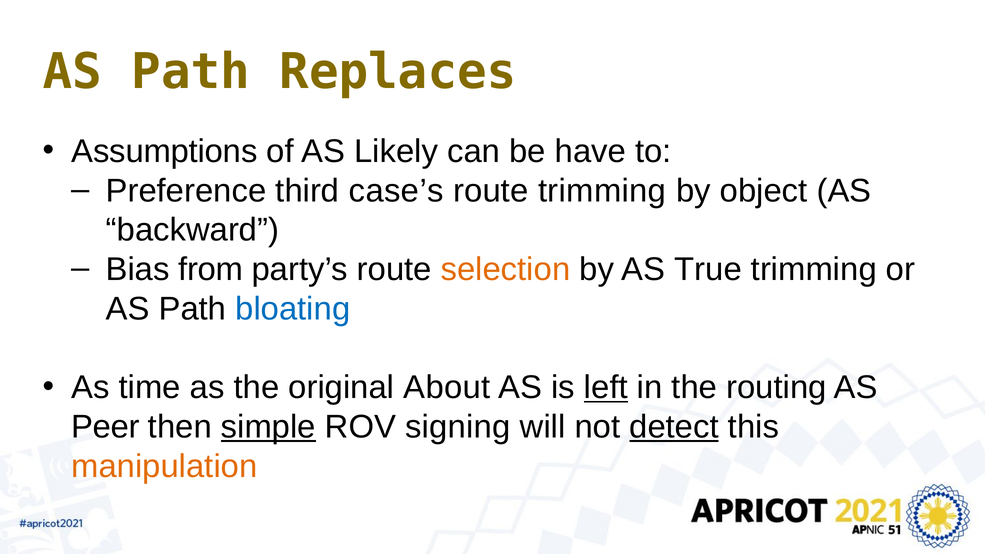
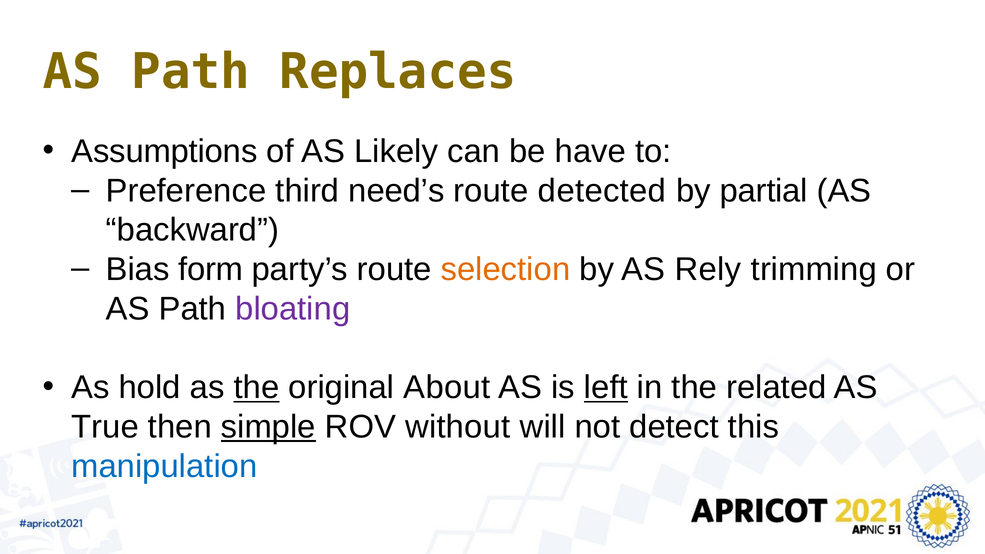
case’s: case’s -> need’s (396, 191)
route trimming: trimming -> detected (602, 191)
object: object -> partial (764, 191)
from: from -> form (211, 269)
True: True -> Rely (708, 269)
bloating colour: blue -> purple (293, 309)
time: time -> hold (150, 388)
the underline: none -> present (256, 388)
routing: routing -> related (776, 388)
Peer: Peer -> True (105, 427)
signing: signing -> without (458, 427)
detect underline: present -> none (674, 427)
manipulation colour: orange -> blue (164, 466)
